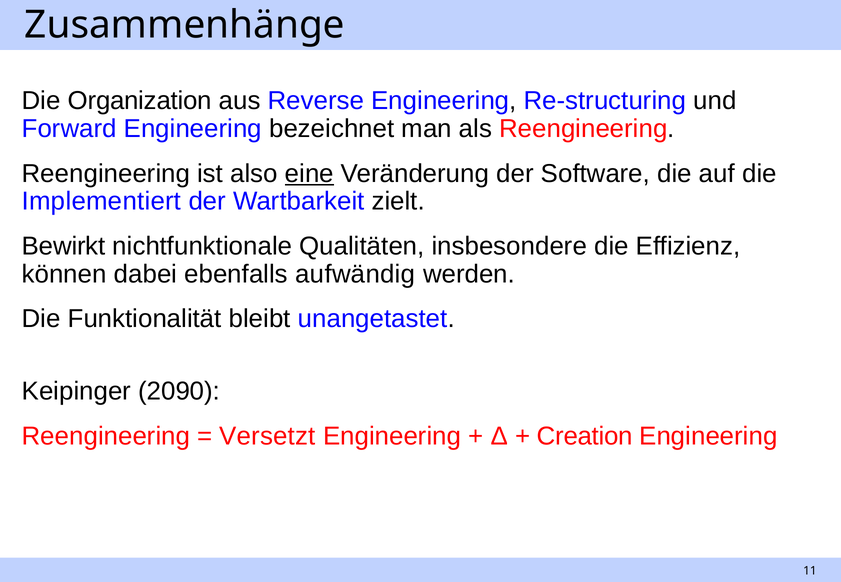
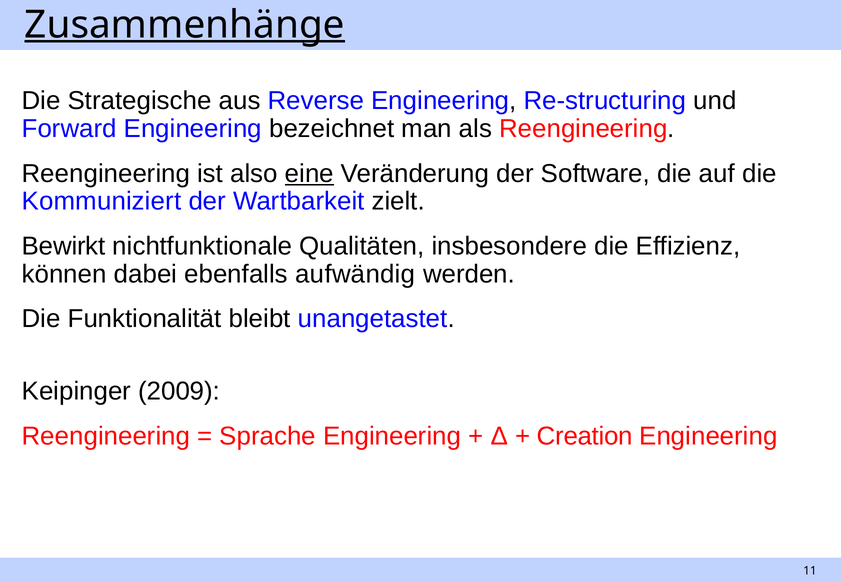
Zusammenhänge underline: none -> present (185, 25)
Organization: Organization -> Strategische (140, 101)
Implementiert: Implementiert -> Kommuniziert (102, 201)
2090: 2090 -> 2009 (179, 392)
Versetzt: Versetzt -> Sprache (268, 436)
